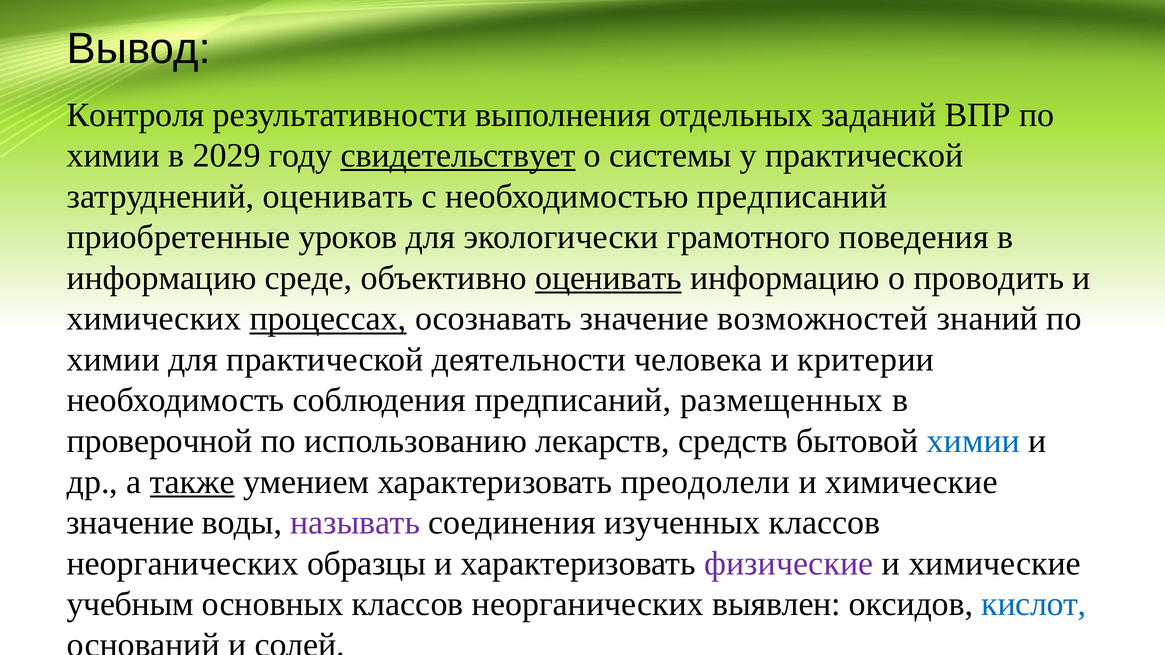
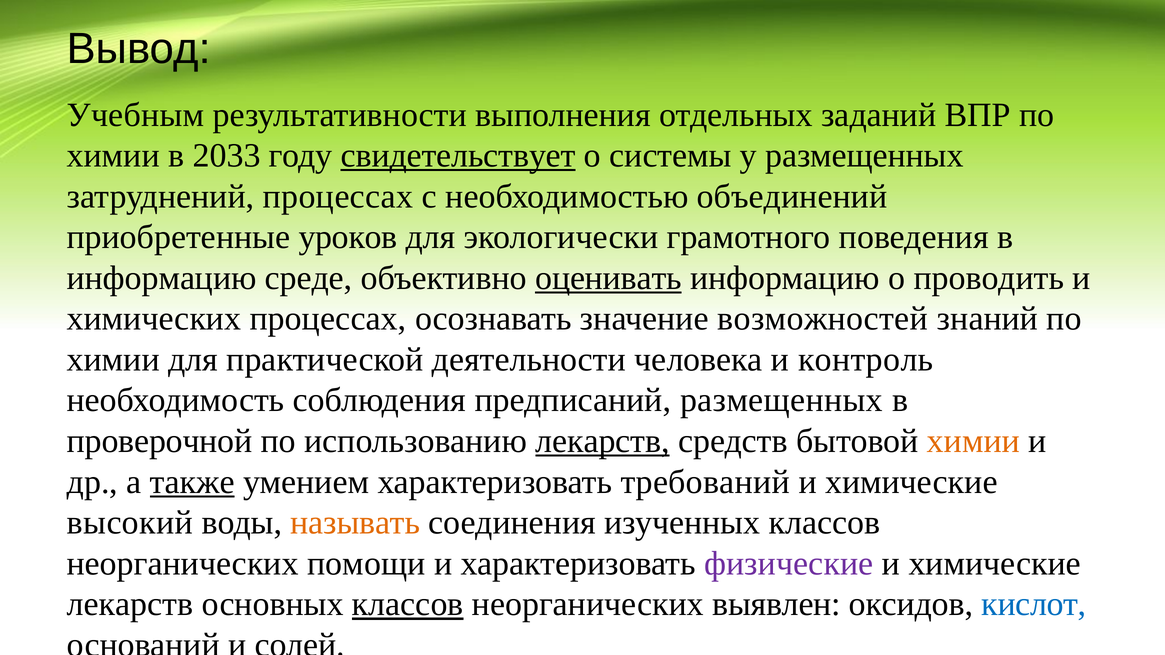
Контроля: Контроля -> Учебным (135, 115)
2029: 2029 -> 2033 (227, 156)
у практической: практической -> размещенных (864, 156)
затруднений оценивать: оценивать -> процессах (338, 196)
необходимостью предписаний: предписаний -> объединений (792, 196)
процессах underline: present -> none (328, 319)
критерии: критерии -> контроль (866, 360)
лекарств underline: none -> present (602, 441)
химии colour: blue -> orange (973, 441)
преодолели: преодолели -> требований (705, 482)
значение: значение -> высокий (130, 523)
называть colour: purple -> orange (355, 523)
образцы: образцы -> помощи (366, 564)
учебным: учебным -> лекарств (130, 604)
классов underline: none -> present (408, 604)
